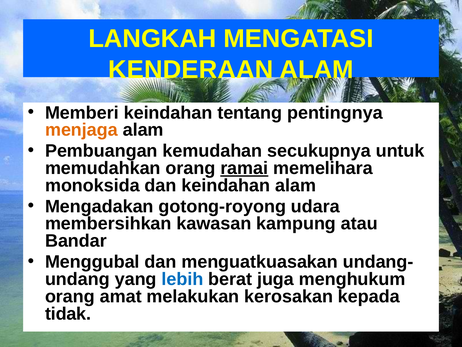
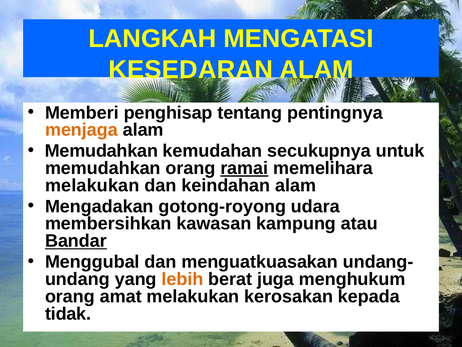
KENDERAAN: KENDERAAN -> KESEDARAN (191, 70)
Memberi keindahan: keindahan -> penghisap (168, 113)
Pembuangan: Pembuangan -> Memudahkan (101, 151)
monoksida: monoksida -> melakukan (92, 185)
Bandar underline: none -> present (76, 241)
lebih colour: blue -> orange (182, 279)
